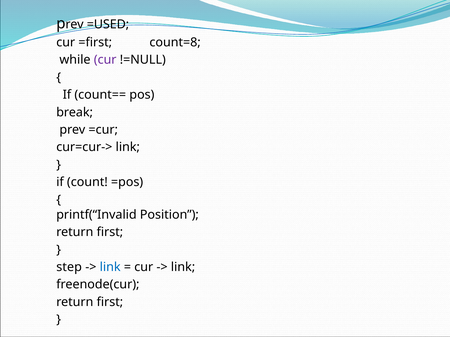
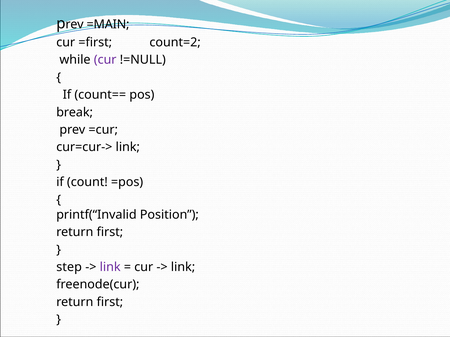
=USED: =USED -> =MAIN (108, 24)
count=8: count=8 -> count=2 (175, 42)
link colour: blue -> purple (110, 267)
